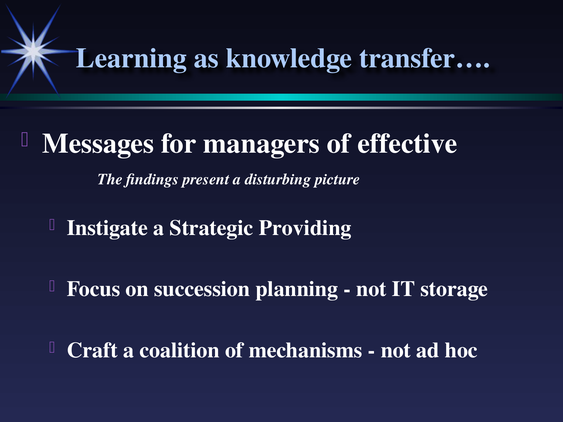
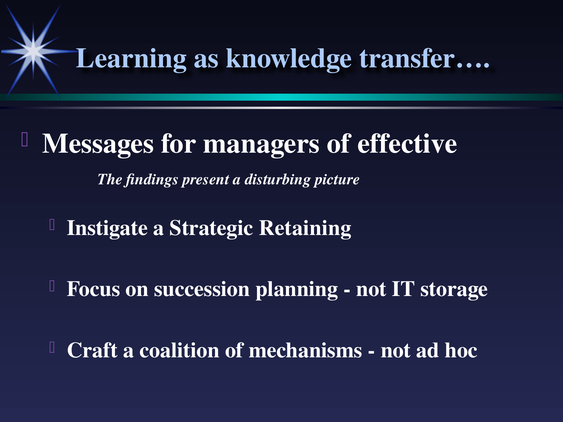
Providing: Providing -> Retaining (305, 228)
